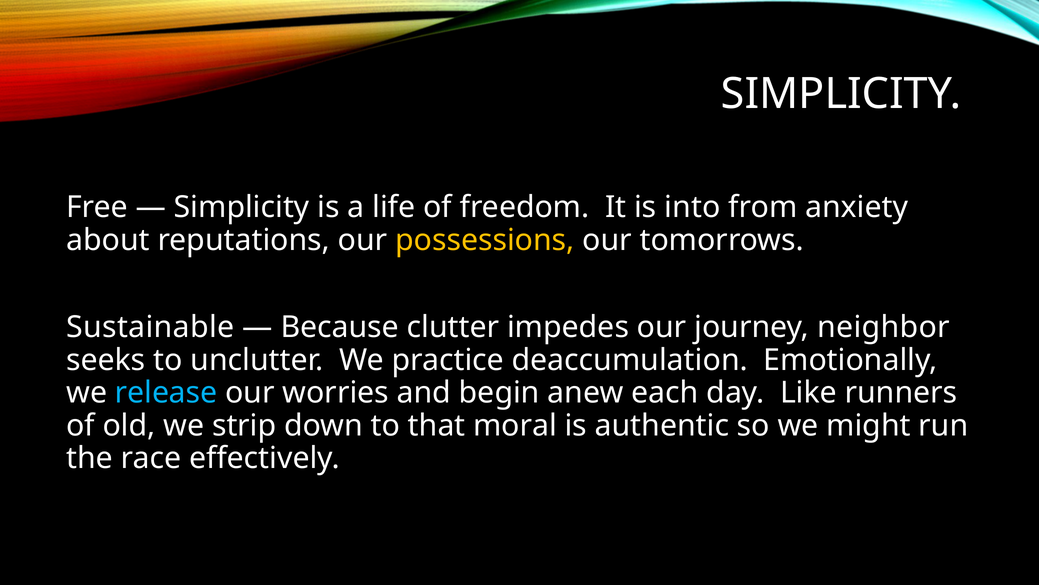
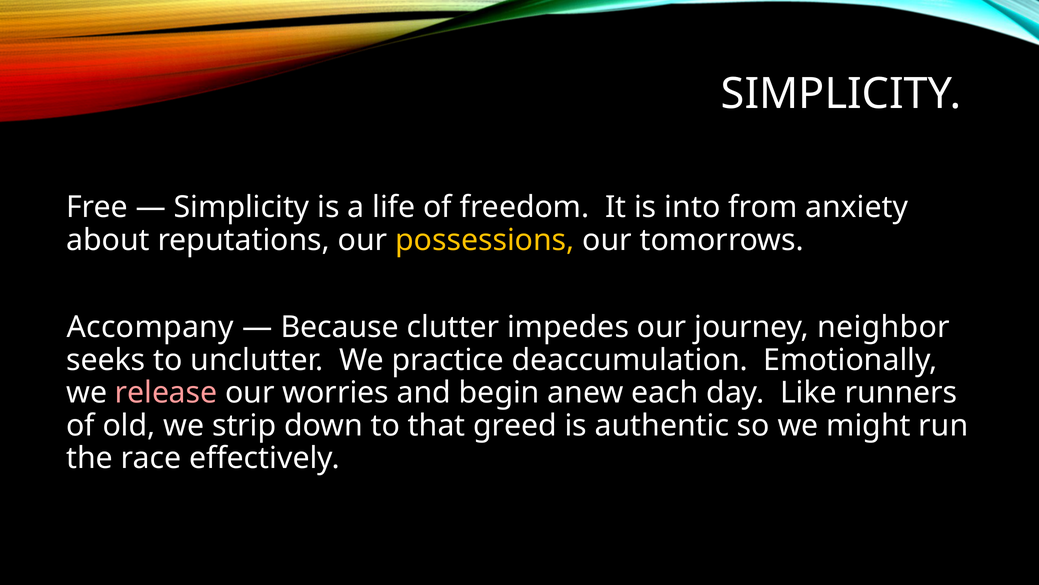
Sustainable: Sustainable -> Accompany (150, 327)
release colour: light blue -> pink (166, 392)
moral: moral -> greed (515, 425)
